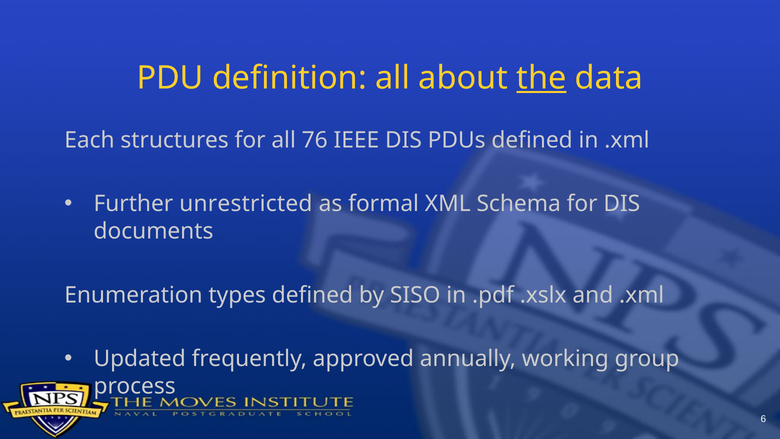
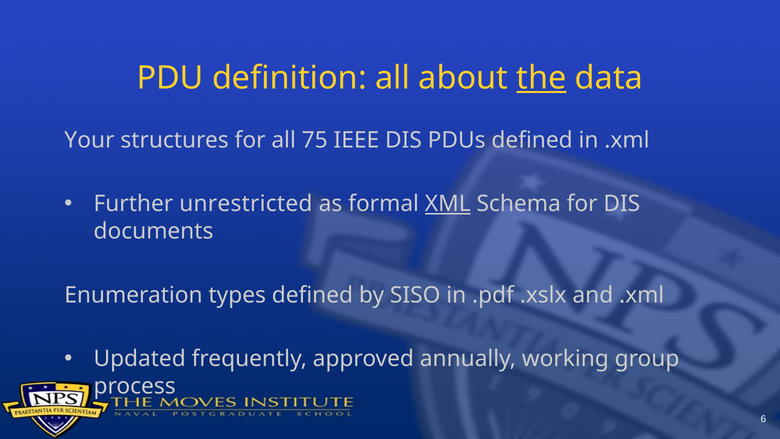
Each: Each -> Your (89, 140)
76: 76 -> 75 (315, 140)
XML underline: none -> present (448, 204)
